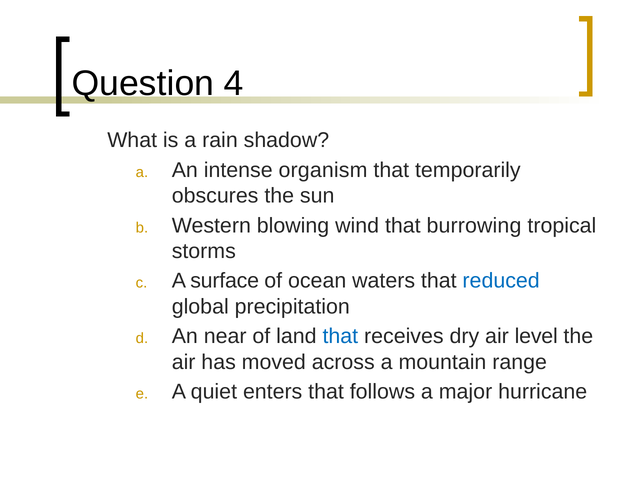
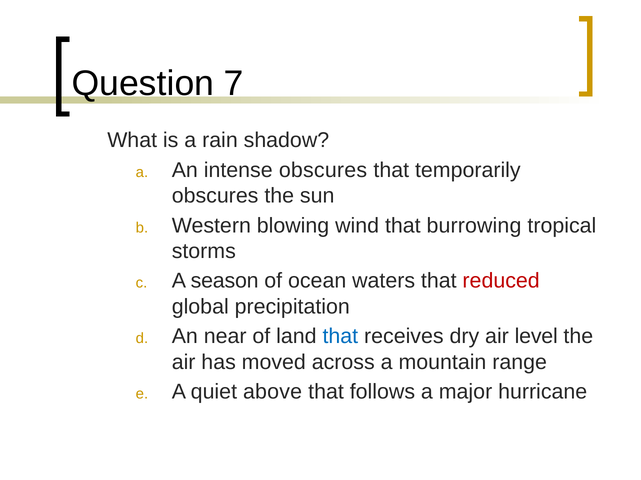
4: 4 -> 7 (234, 84)
intense organism: organism -> obscures (323, 170)
surface: surface -> season (225, 281)
reduced colour: blue -> red (501, 281)
enters: enters -> above (273, 392)
